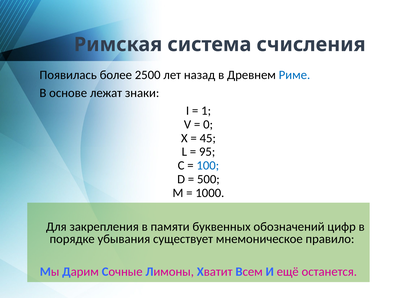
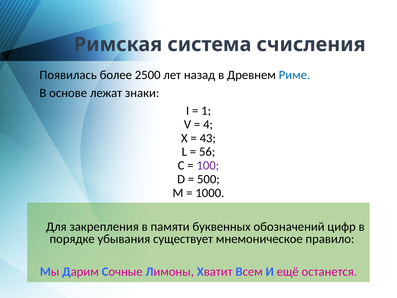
0: 0 -> 4 (208, 124)
45: 45 -> 43 (208, 138)
95: 95 -> 56 (207, 152)
100 colour: blue -> purple (208, 165)
